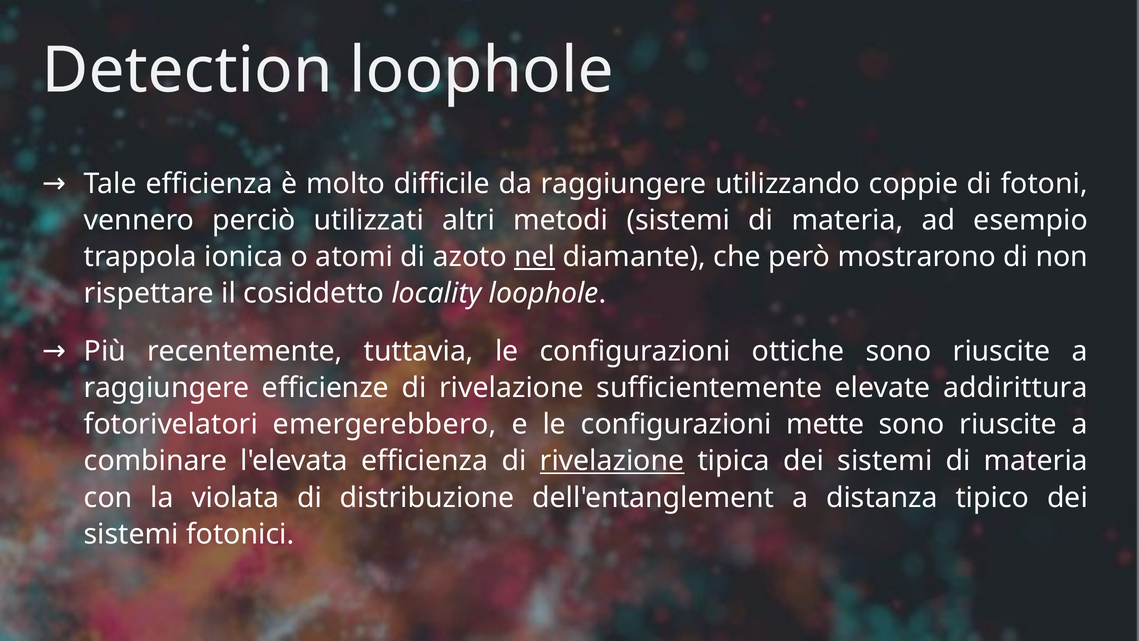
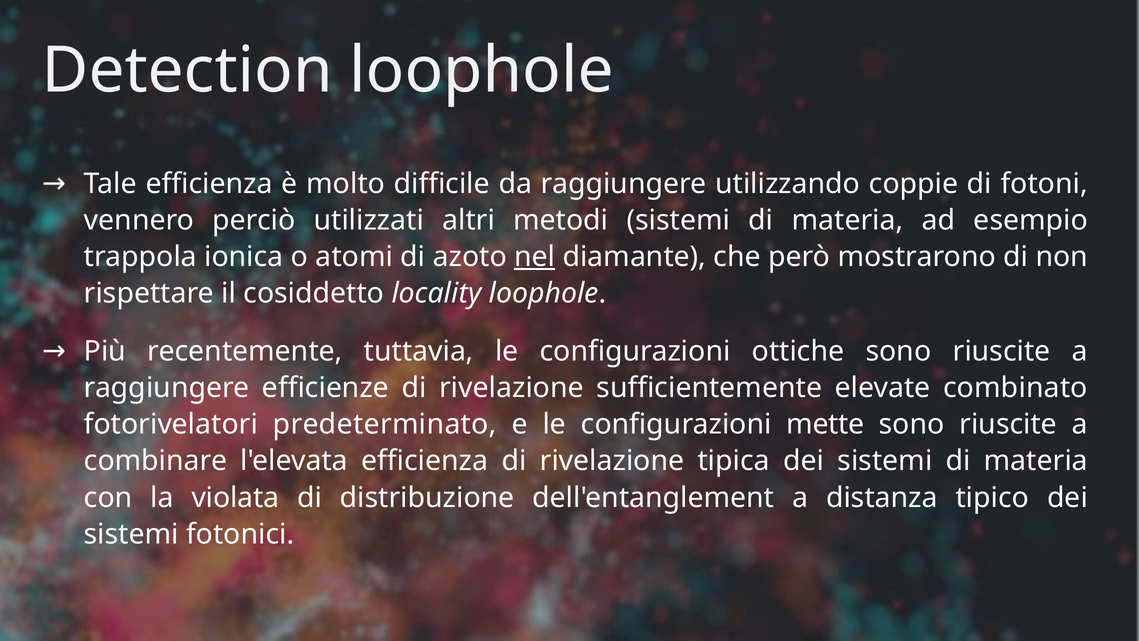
addirittura: addirittura -> combinato (1015, 388)
emergerebbero: emergerebbero -> predeterminato (385, 424)
rivelazione underline: present -> none (612, 461)
